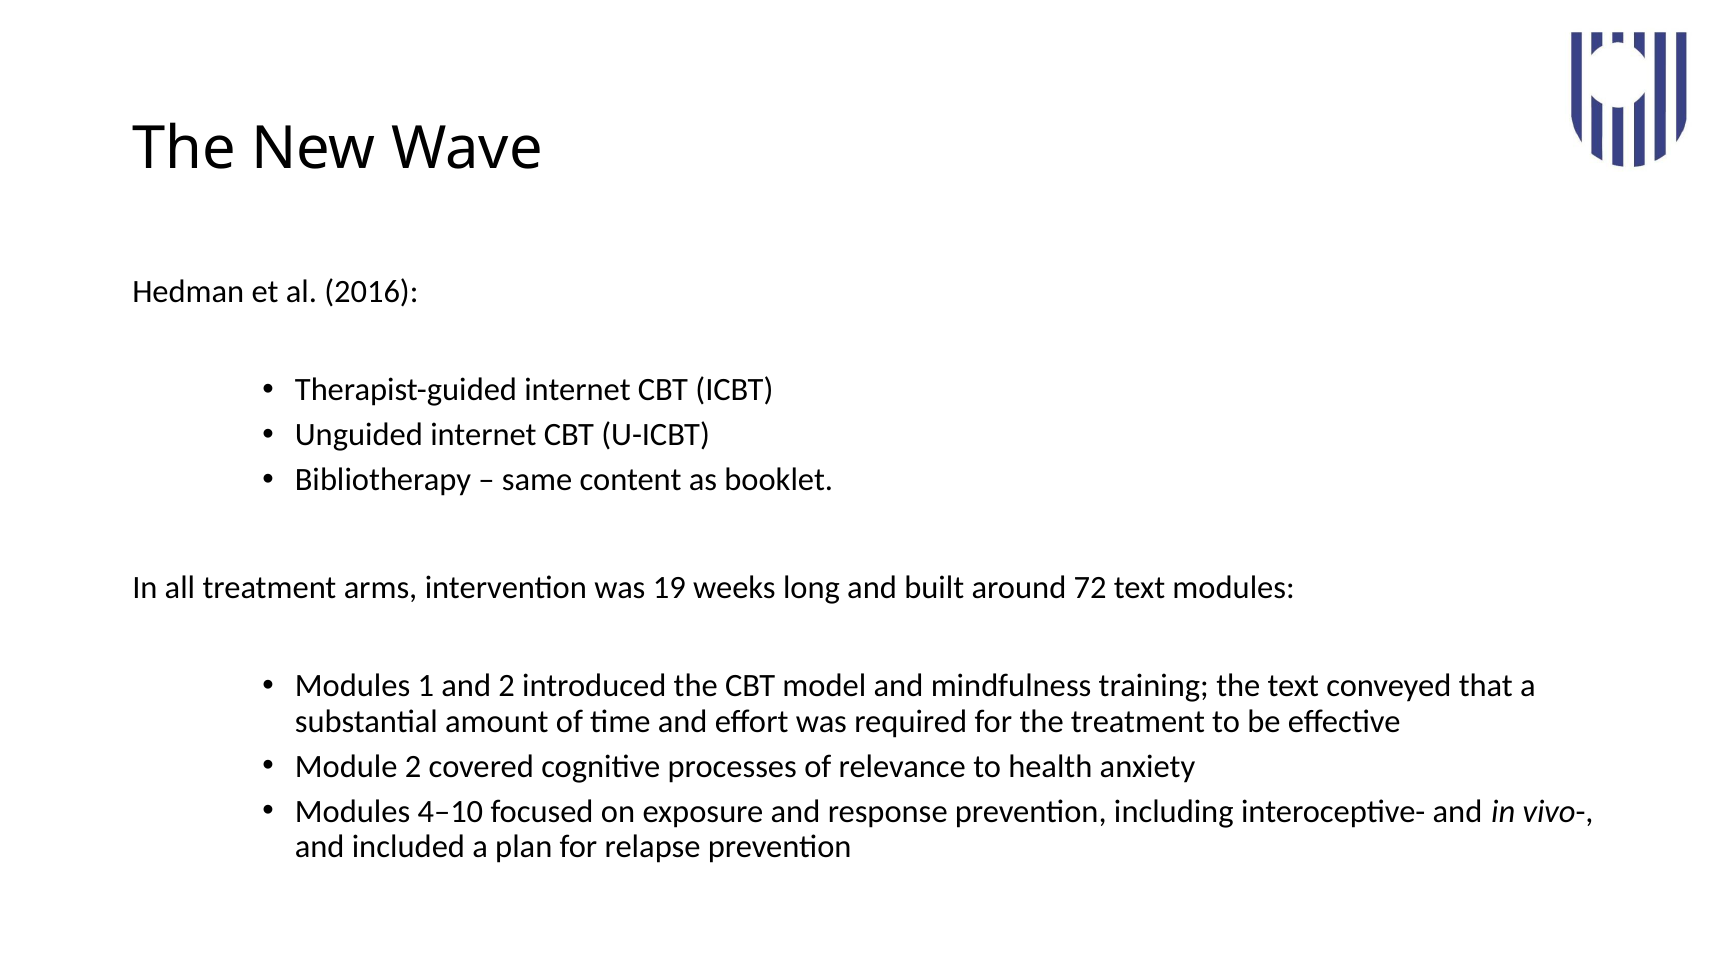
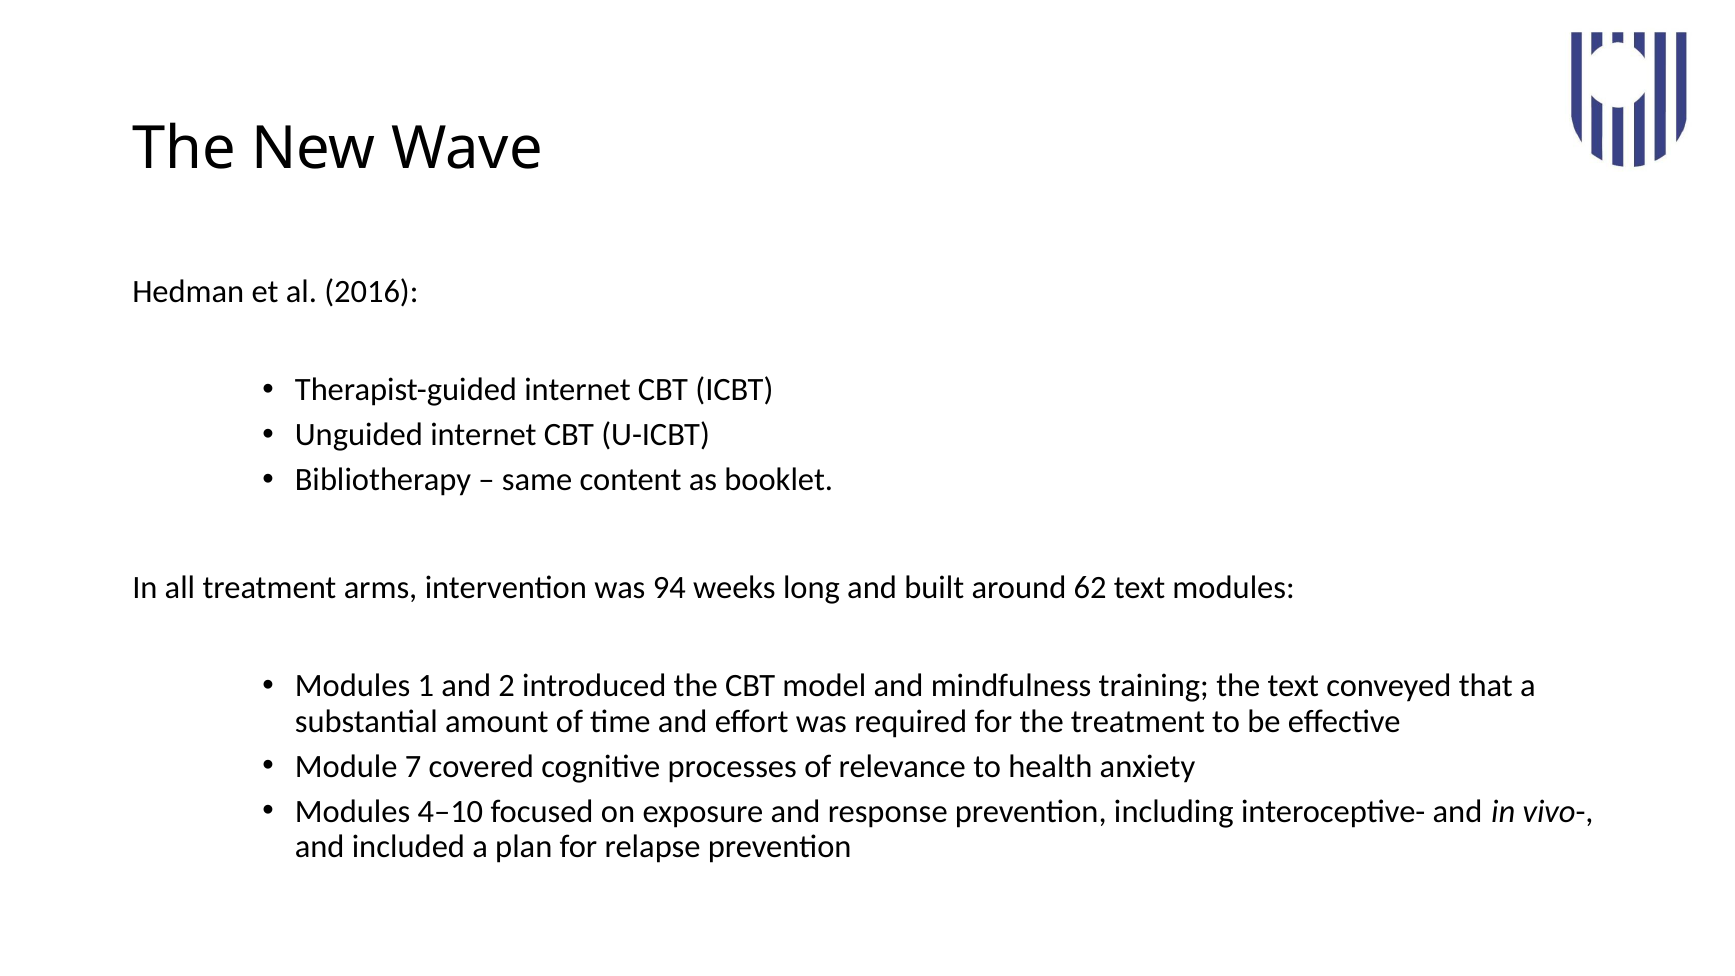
19: 19 -> 94 (669, 587)
72: 72 -> 62 (1090, 587)
Module 2: 2 -> 7 (413, 766)
